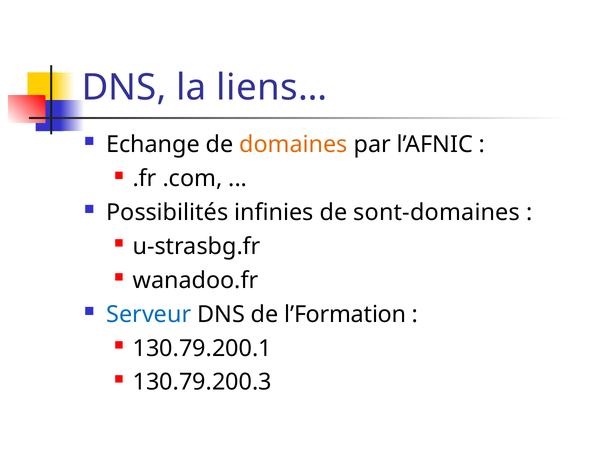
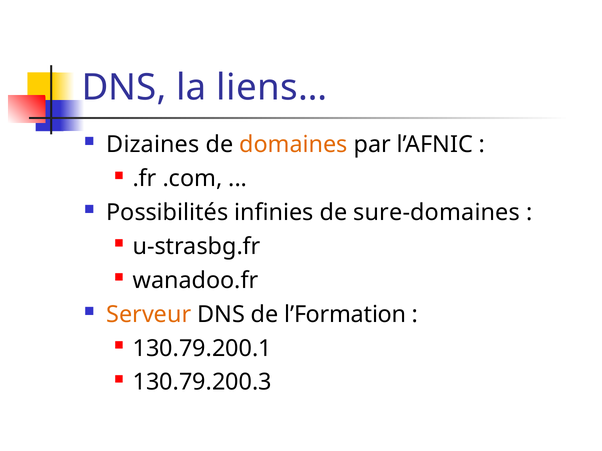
Echange: Echange -> Dizaines (153, 145)
sont-domaines: sont-domaines -> sure-domaines (437, 213)
Serveur colour: blue -> orange (149, 315)
